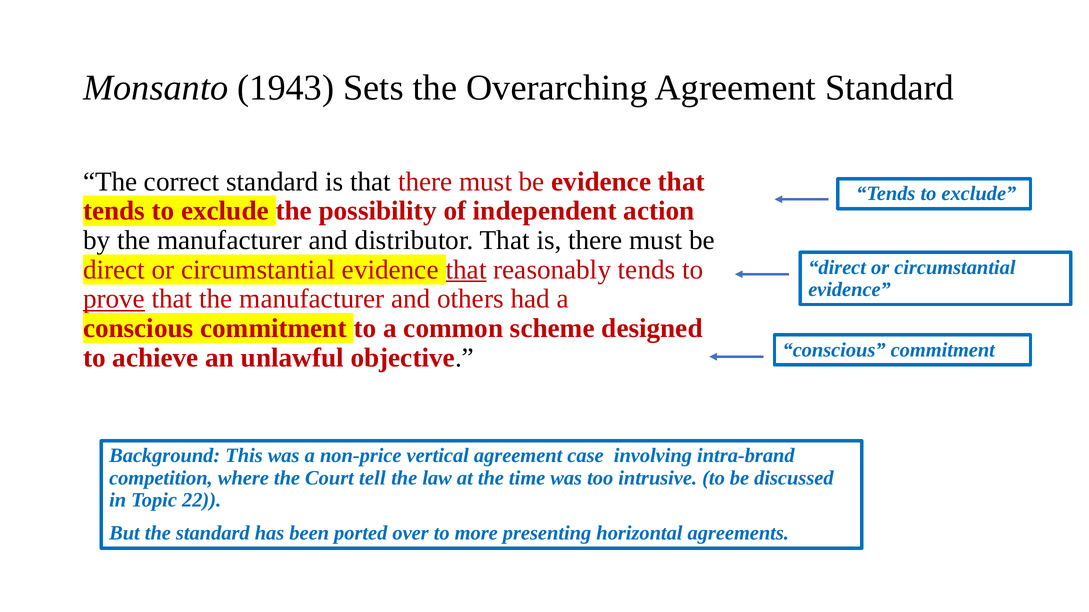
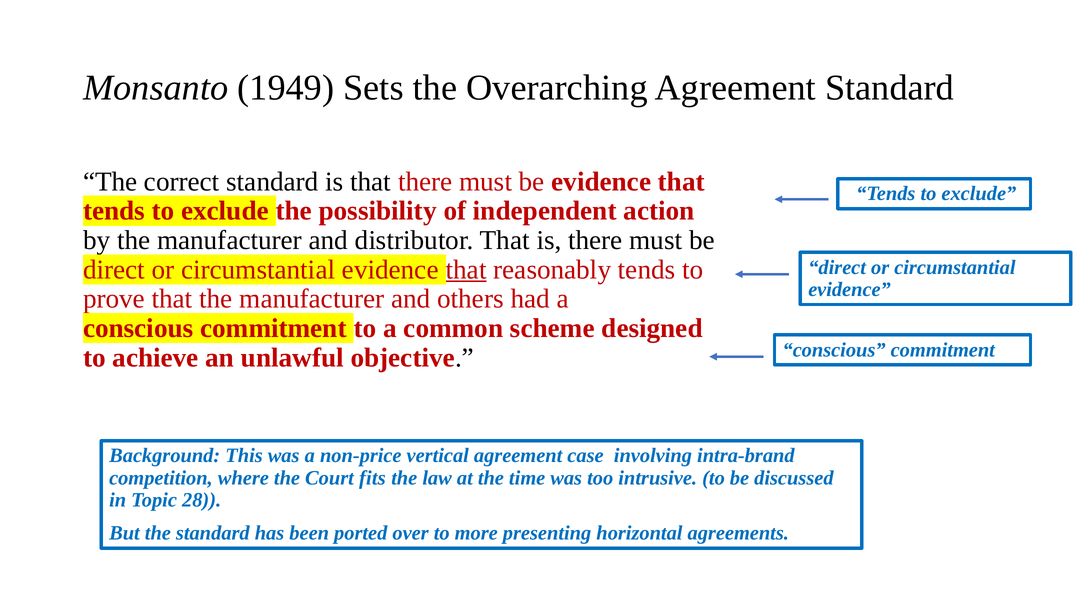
1943: 1943 -> 1949 (286, 88)
prove underline: present -> none (114, 299)
tell: tell -> fits (372, 478)
22: 22 -> 28 (202, 500)
